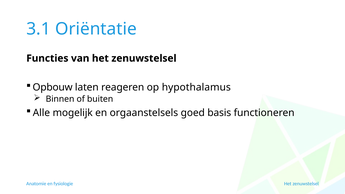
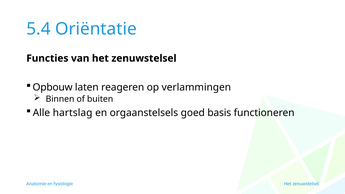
3.1: 3.1 -> 5.4 (38, 29)
hypothalamus: hypothalamus -> verlammingen (196, 87)
mogelijk: mogelijk -> hartslag (73, 113)
